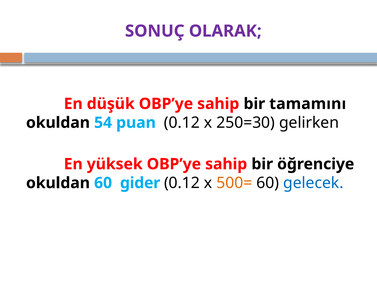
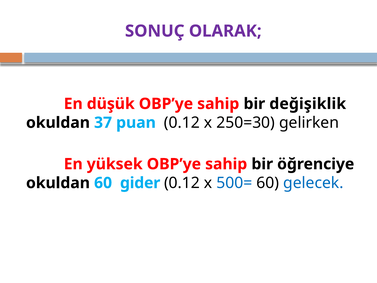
tamamını: tamamını -> değişiklik (308, 104)
54: 54 -> 37 (103, 123)
500= colour: orange -> blue (234, 183)
